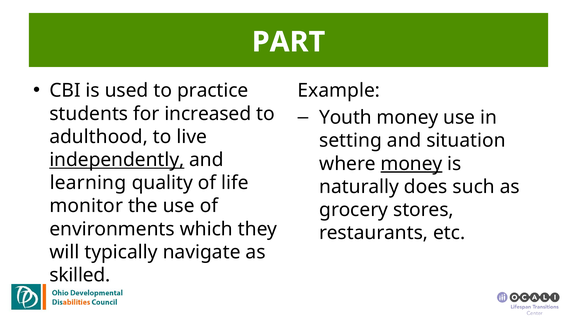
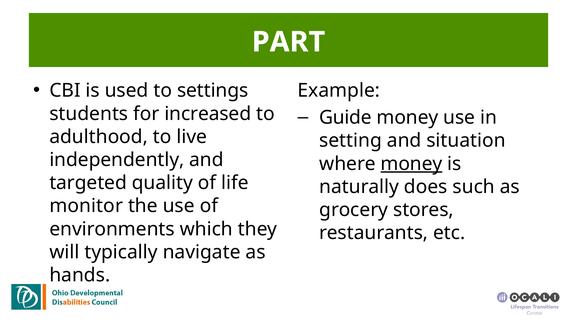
practice: practice -> settings (213, 91)
Youth: Youth -> Guide (345, 118)
independently underline: present -> none (117, 160)
learning: learning -> targeted (88, 183)
skilled: skilled -> hands (80, 276)
